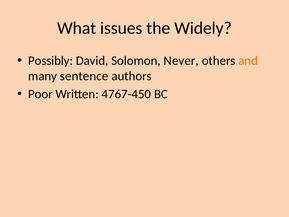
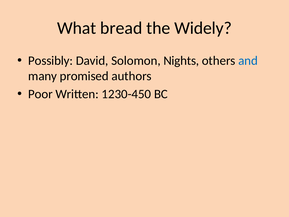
issues: issues -> bread (121, 28)
Never: Never -> Nights (181, 61)
and colour: orange -> blue (248, 61)
sentence: sentence -> promised (84, 76)
4767-450: 4767-450 -> 1230-450 (126, 94)
